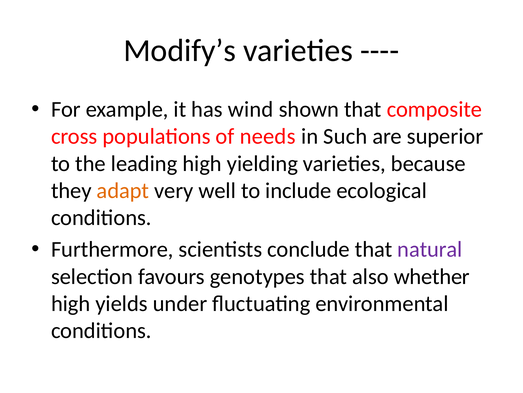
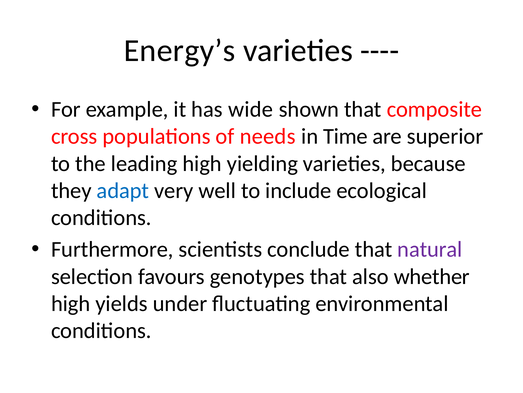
Modify’s: Modify’s -> Energy’s (180, 51)
wind: wind -> wide (251, 109)
Such: Such -> Time (345, 136)
adapt colour: orange -> blue (123, 190)
